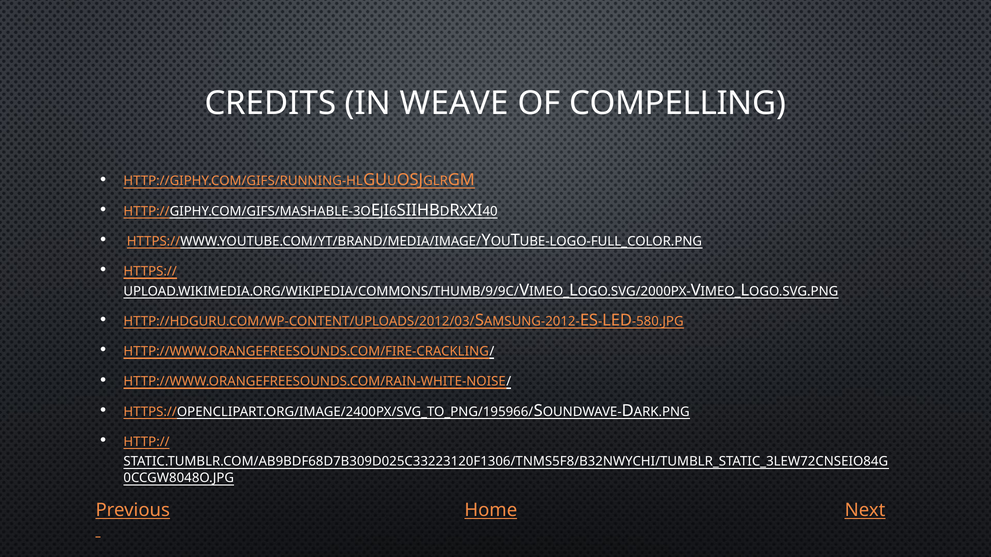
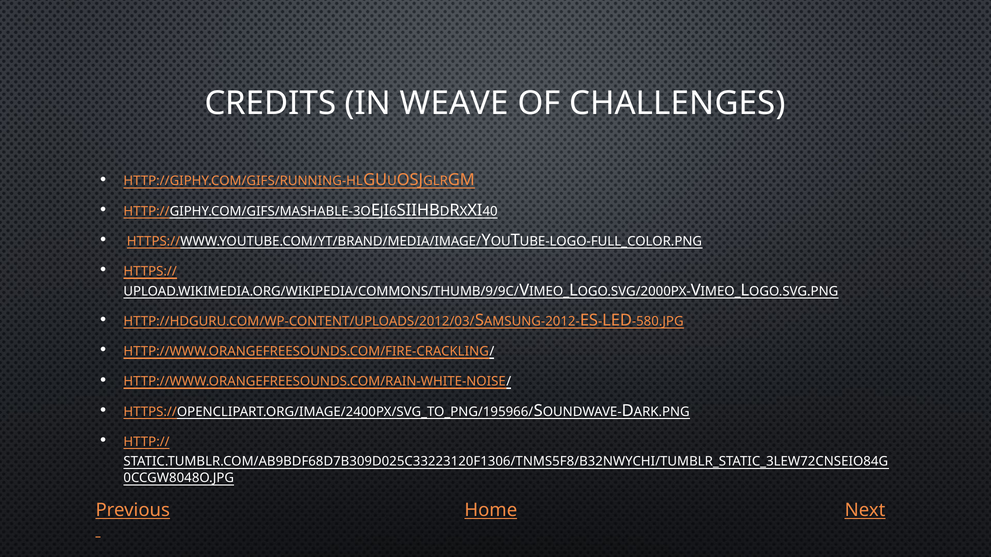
COMPELLING: COMPELLING -> CHALLENGES (677, 103)
